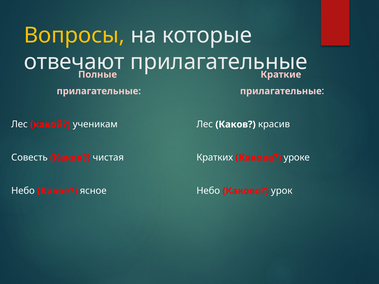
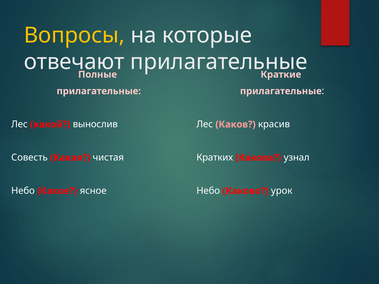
ученикам: ученикам -> вынослив (95, 124)
Каков colour: white -> pink (236, 124)
уроке: уроке -> узнал (297, 158)
